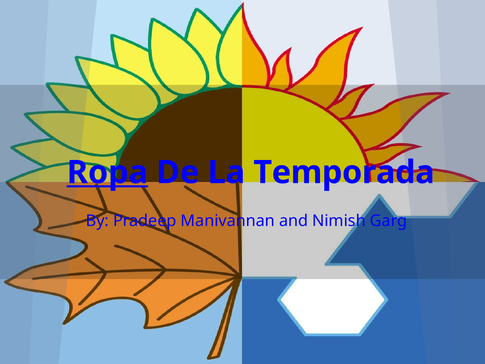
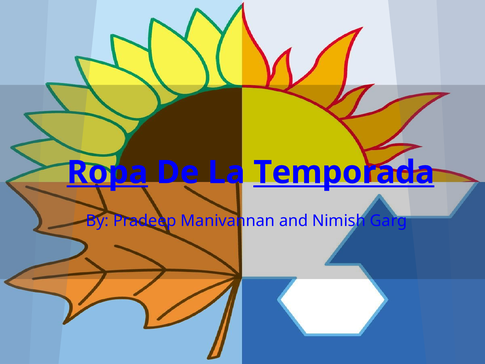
Temporada underline: none -> present (344, 172)
